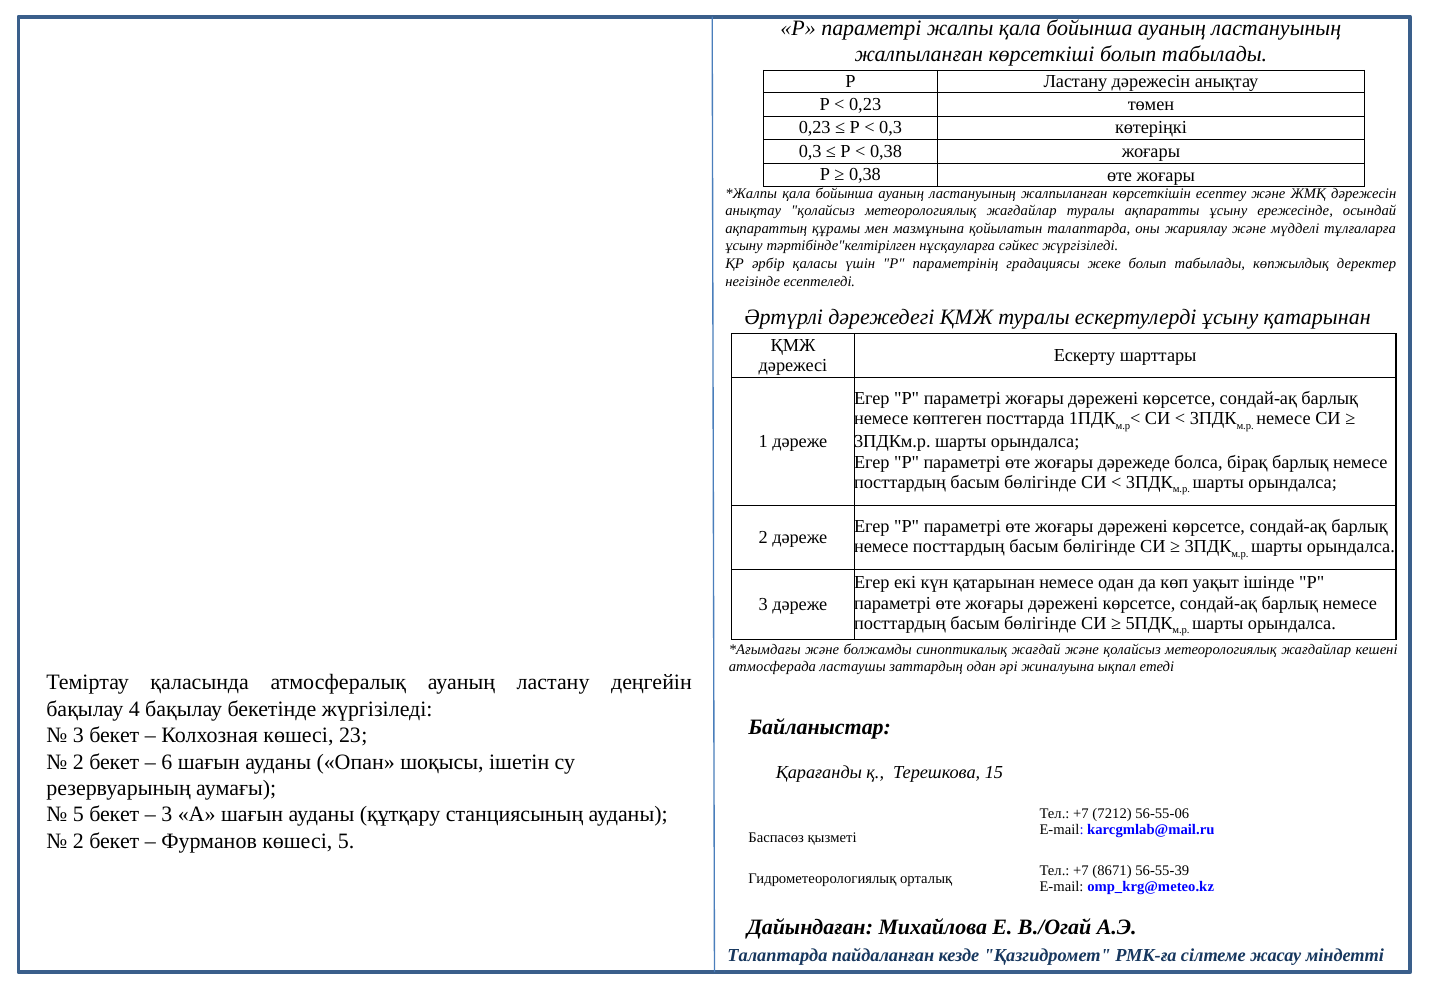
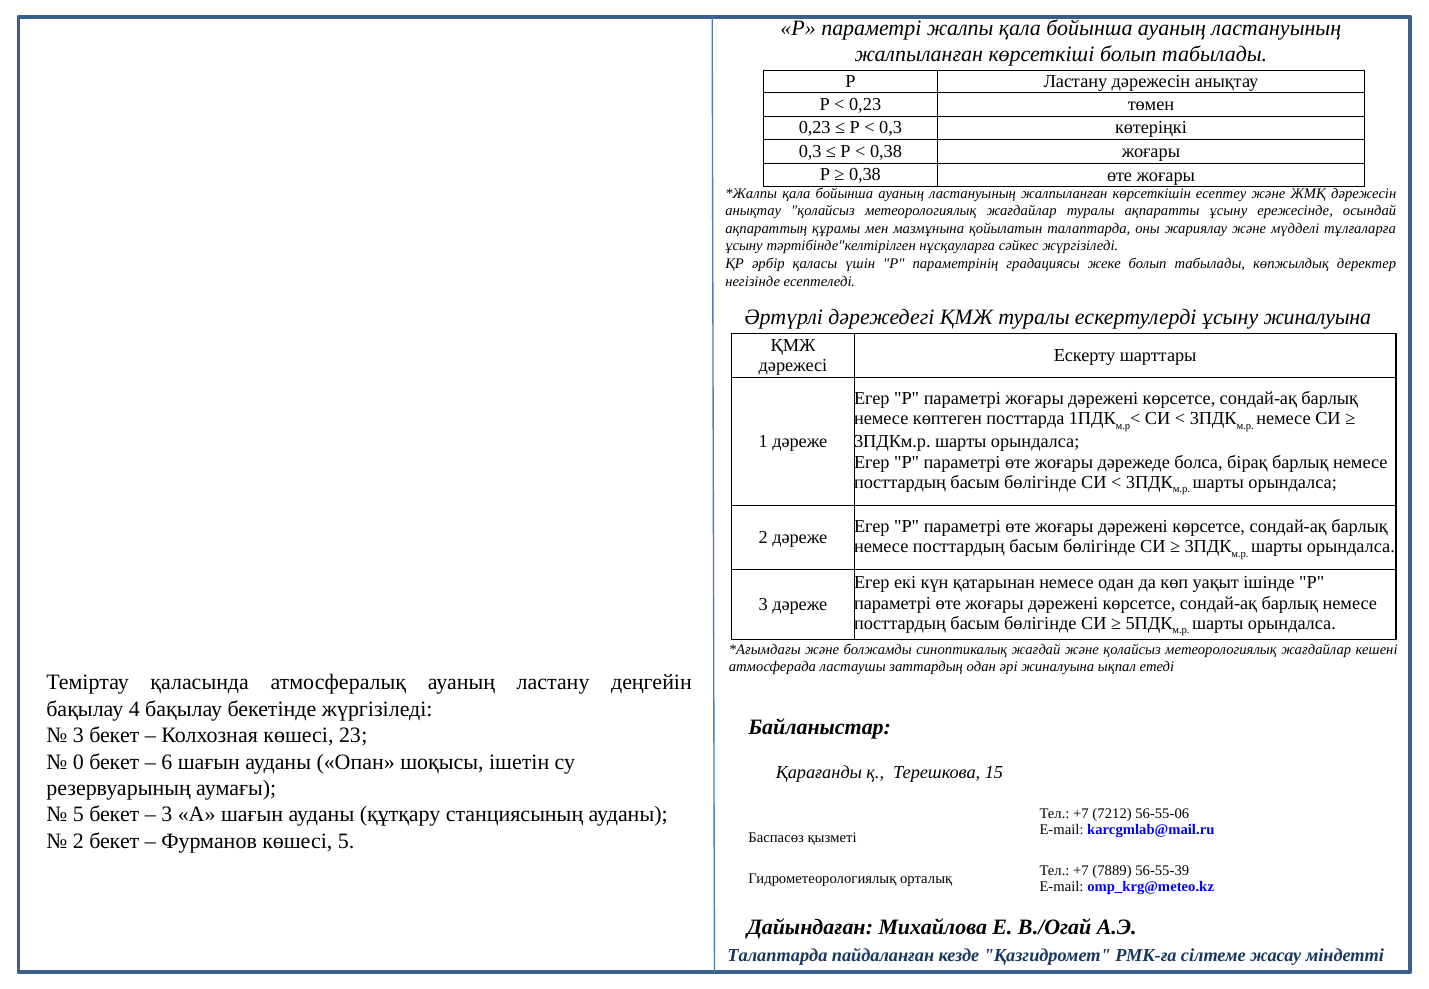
ұсыну қатарынан: қатарынан -> жиналуына (1317, 318)
2: 2 -> 0 (78, 762)
8671: 8671 -> 7889 (1112, 871)
